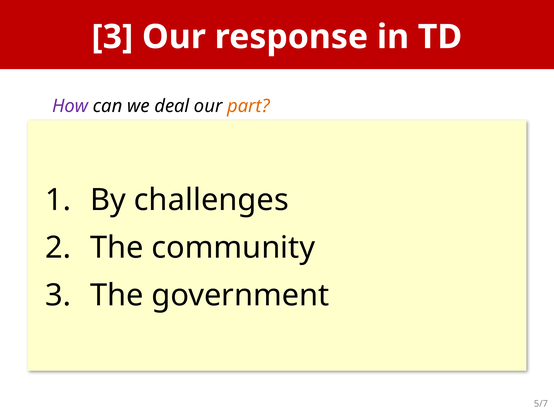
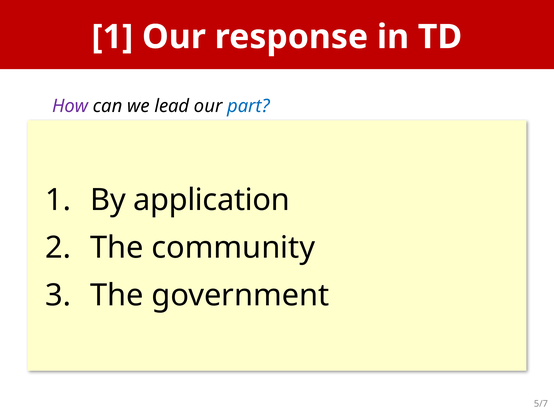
3: 3 -> 1 (112, 37)
deal: deal -> lead (172, 106)
part colour: orange -> blue (248, 106)
challenges: challenges -> application (211, 200)
